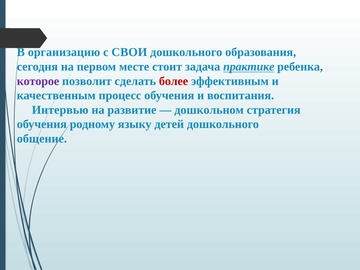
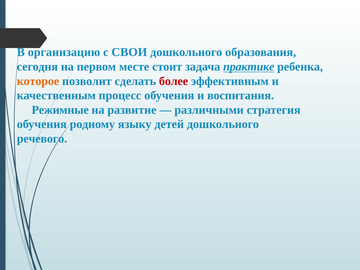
которое colour: purple -> orange (38, 81)
Интервью: Интервью -> Режимные (60, 110)
дошкольном: дошкольном -> различными (209, 110)
общение: общение -> речевого (42, 139)
